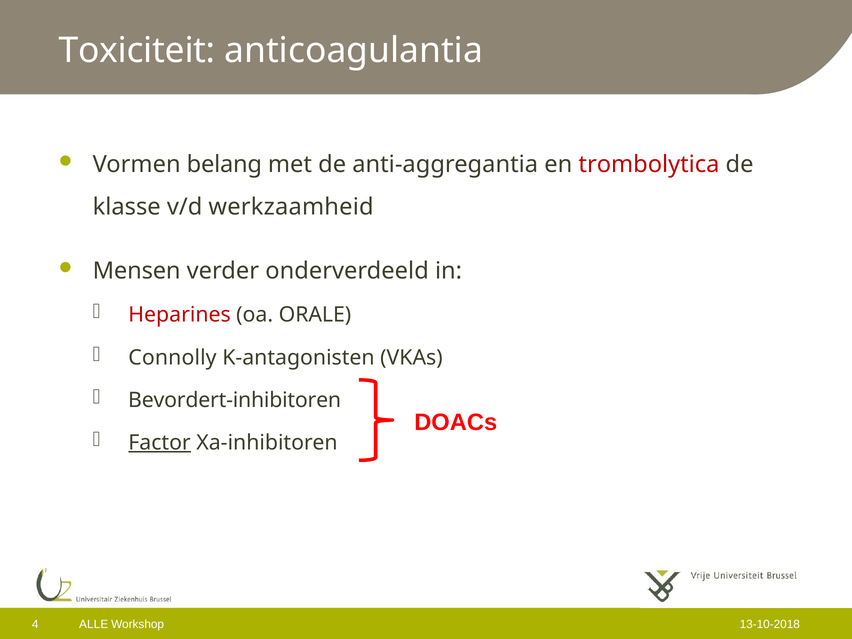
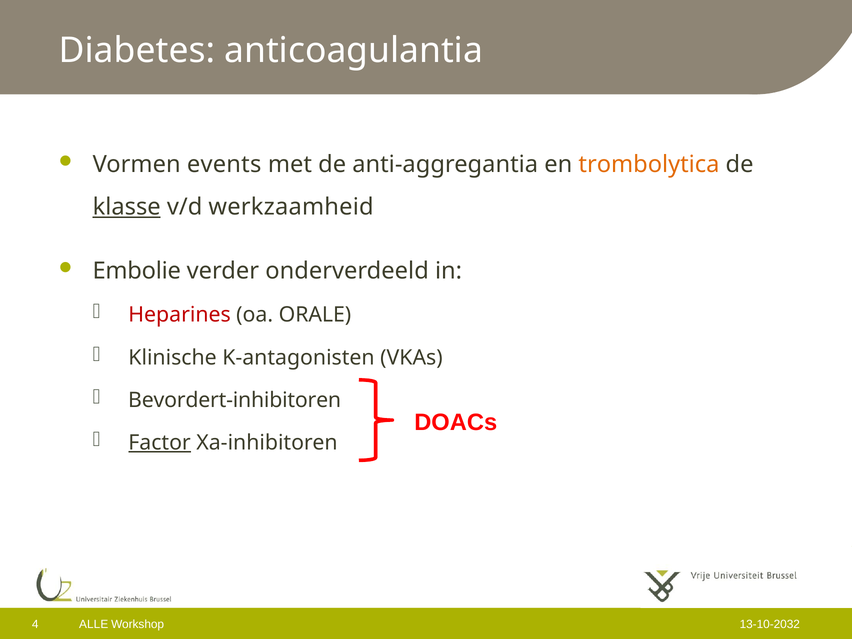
Toxiciteit: Toxiciteit -> Diabetes (137, 51)
belang: belang -> events (224, 165)
trombolytica colour: red -> orange (649, 165)
klasse underline: none -> present (127, 207)
Mensen: Mensen -> Embolie (137, 271)
Connolly: Connolly -> Klinische (173, 357)
13-10-2018: 13-10-2018 -> 13-10-2032 (770, 624)
